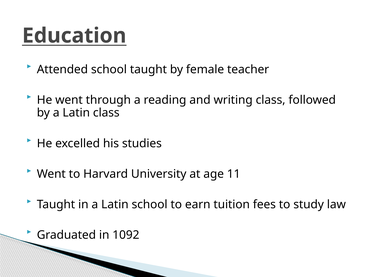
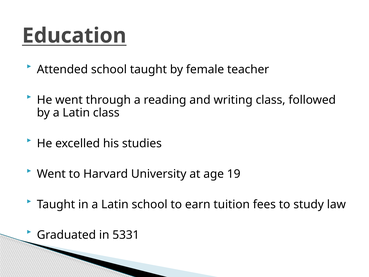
11: 11 -> 19 (234, 174)
1092: 1092 -> 5331 (126, 235)
